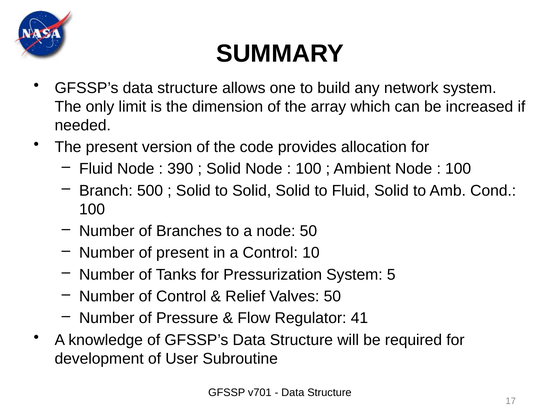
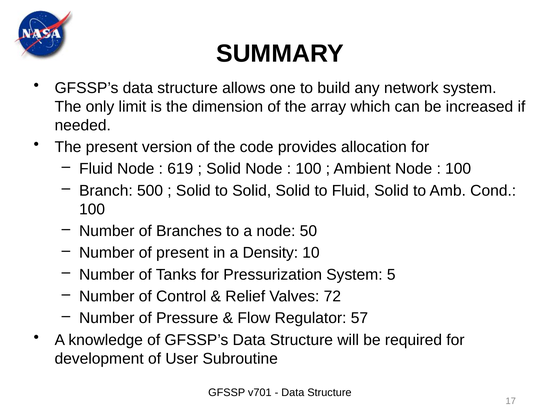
390: 390 -> 619 (180, 169)
a Control: Control -> Density (270, 253)
Valves 50: 50 -> 72 (332, 296)
41: 41 -> 57 (359, 318)
